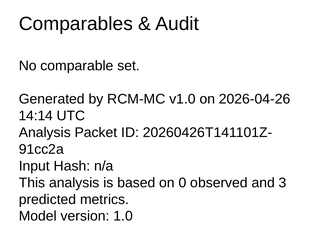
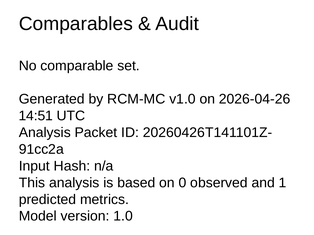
14:14: 14:14 -> 14:51 (36, 116)
3: 3 -> 1 (283, 183)
